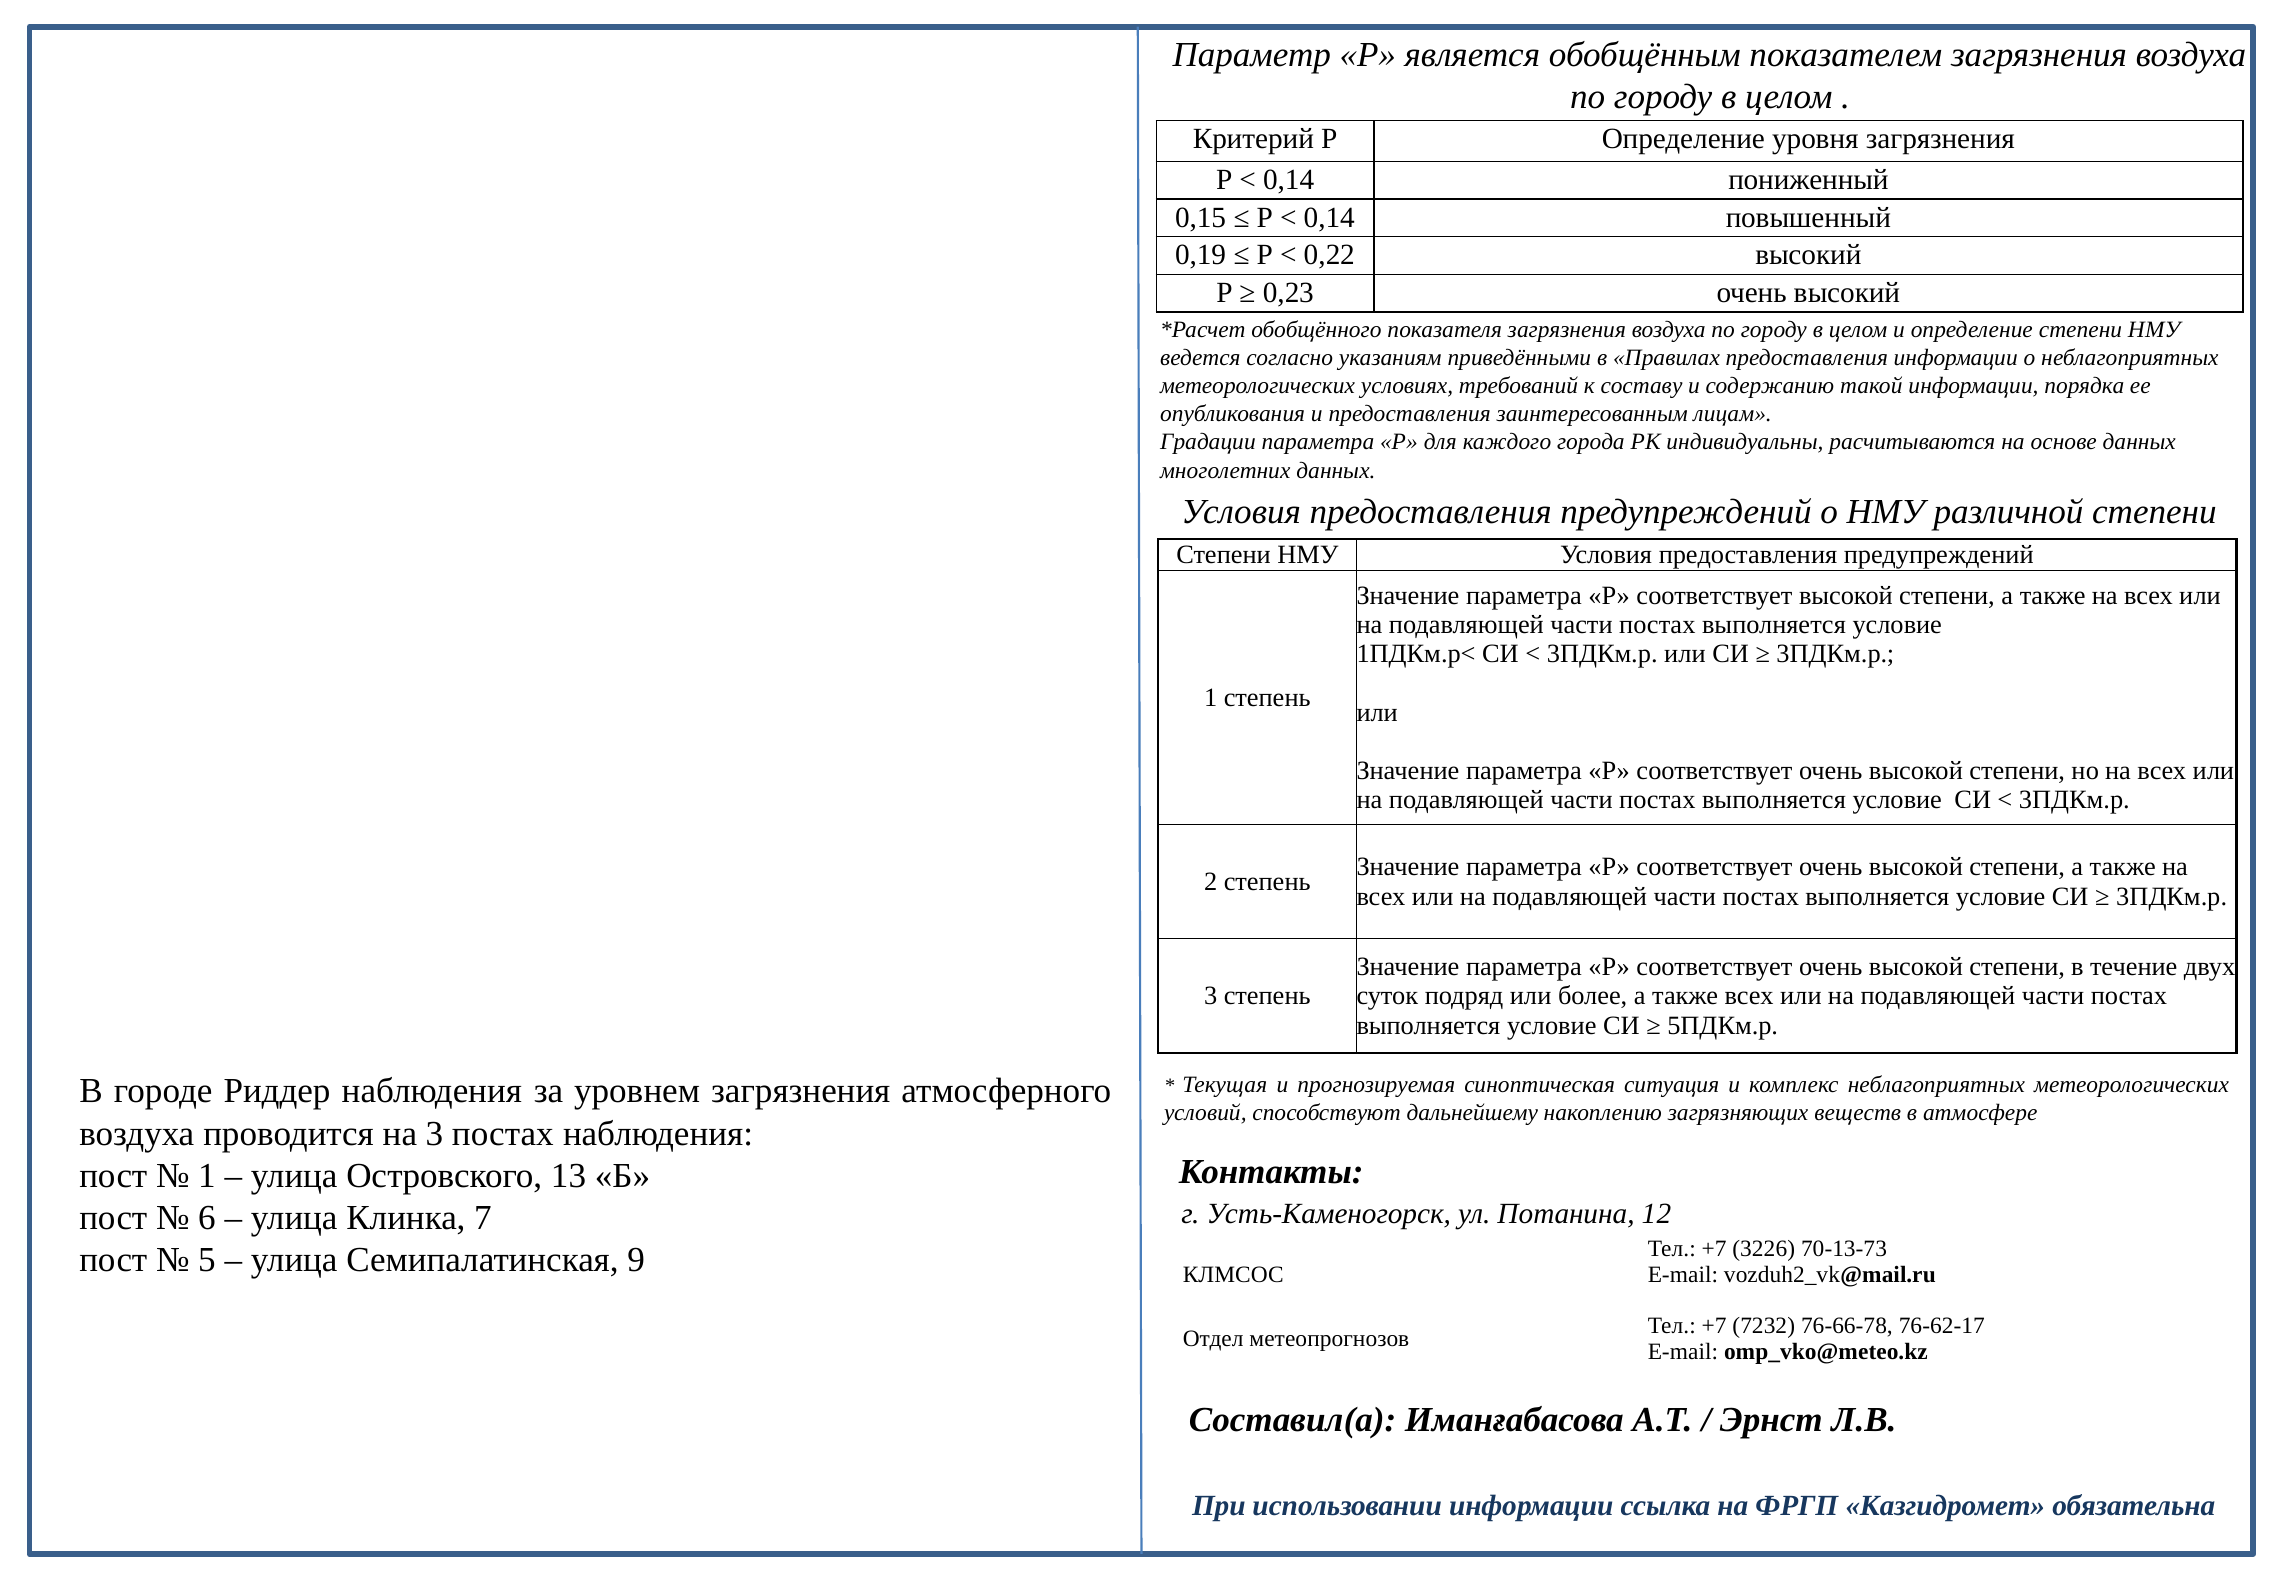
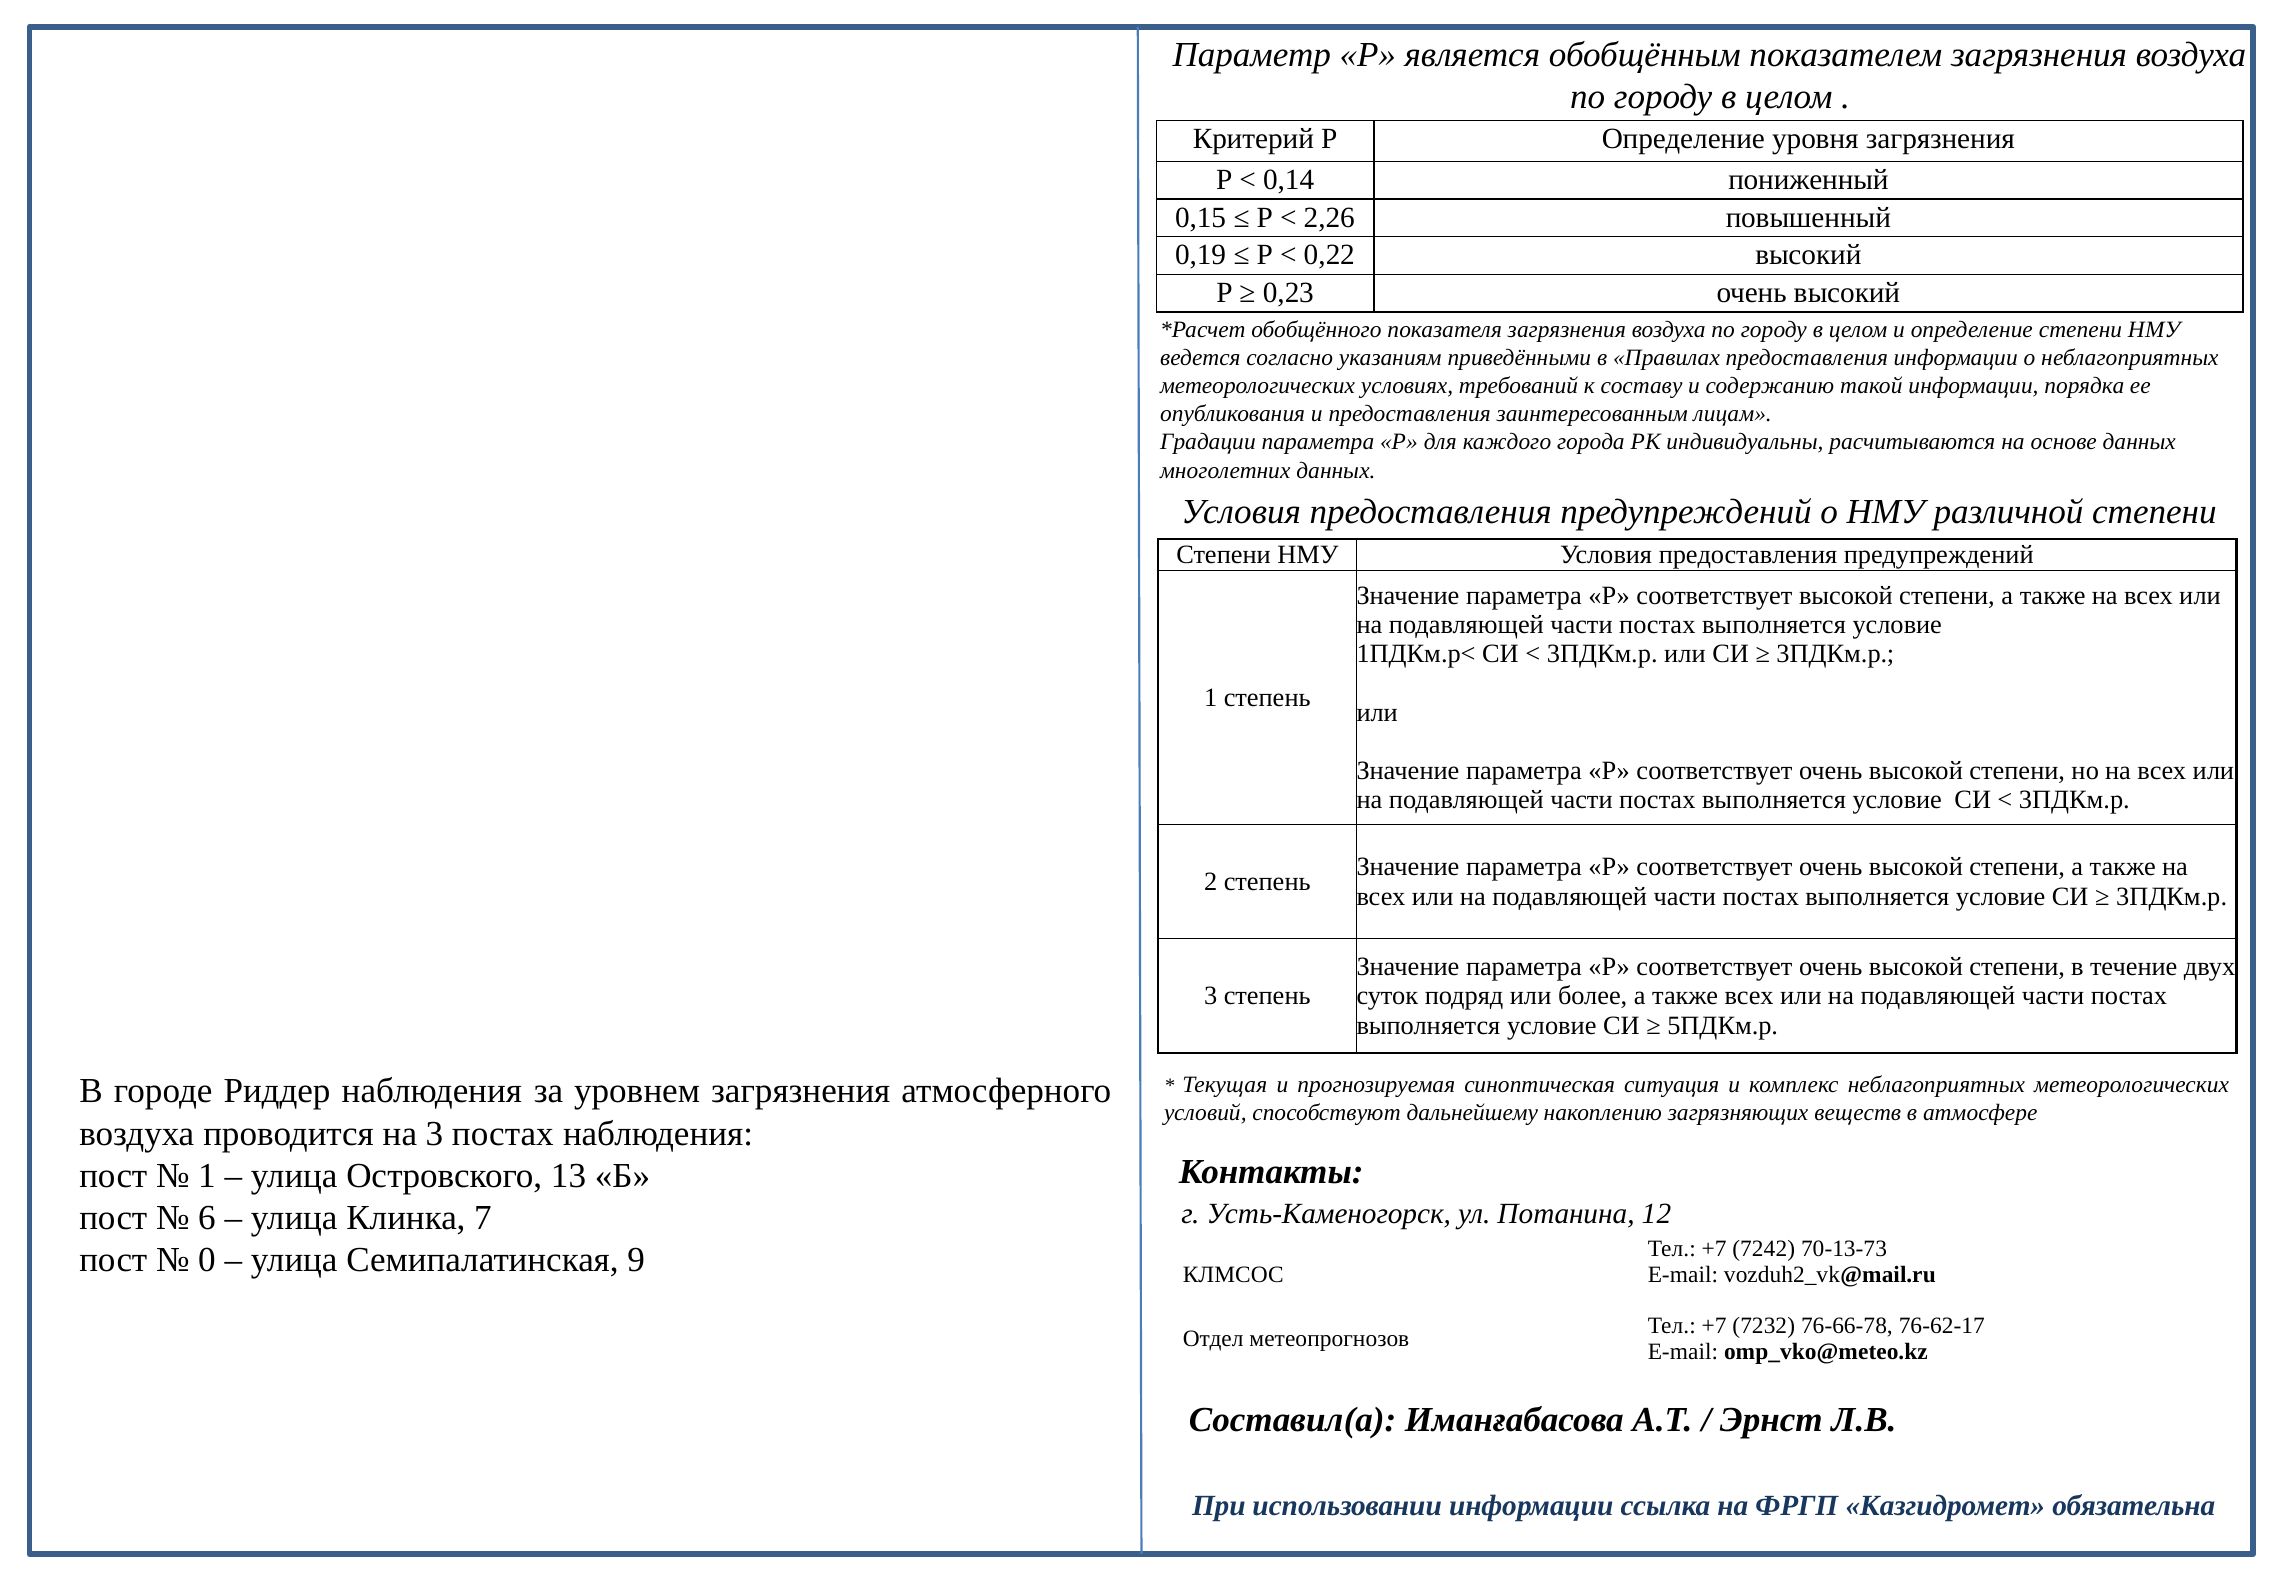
0,14: 0,14 -> 2,26 (1329, 217)
3226: 3226 -> 7242 (1764, 1248)
5: 5 -> 0 (207, 1260)
